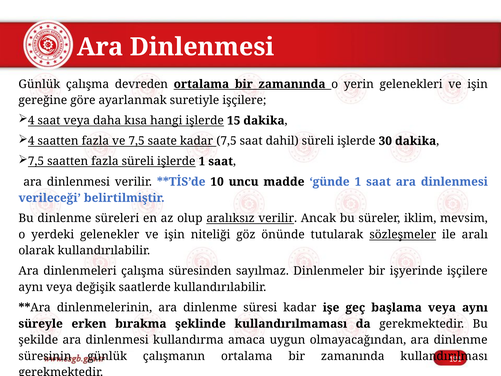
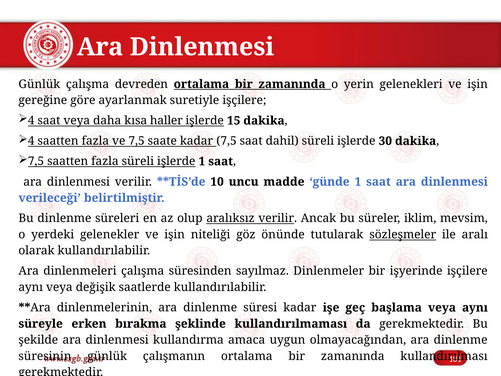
hangi: hangi -> haller (166, 121)
